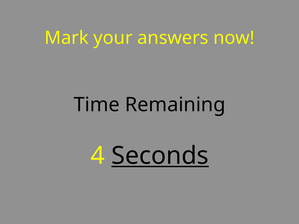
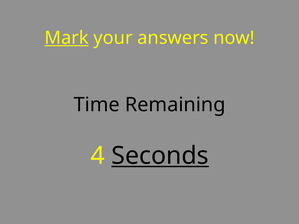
Mark underline: none -> present (67, 38)
